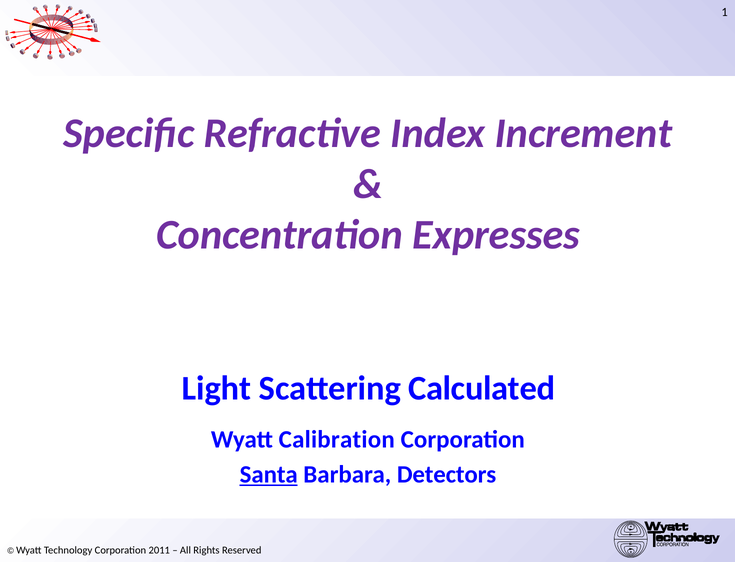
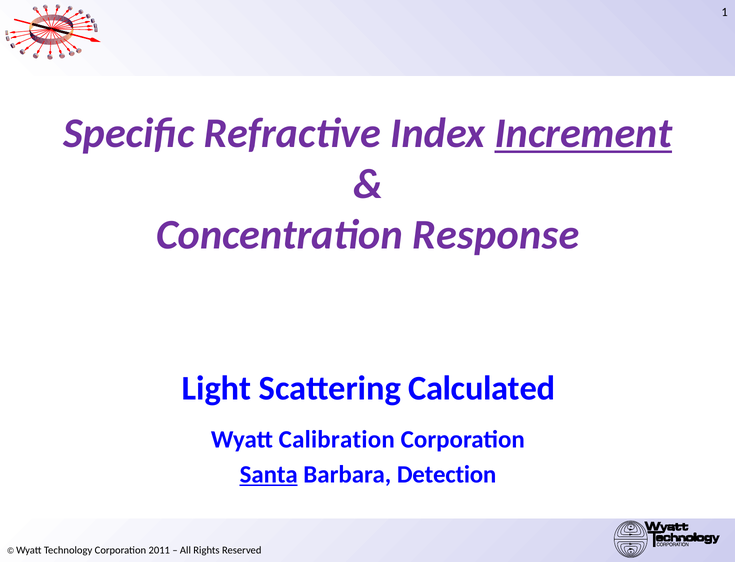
Increment underline: none -> present (583, 133)
Expresses: Expresses -> Response (496, 235)
Detectors: Detectors -> Detection (447, 474)
